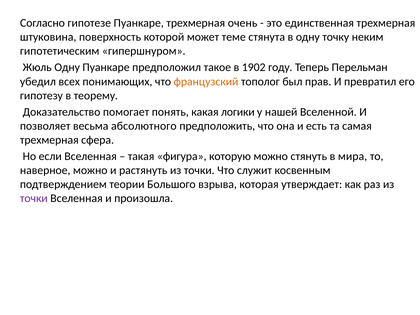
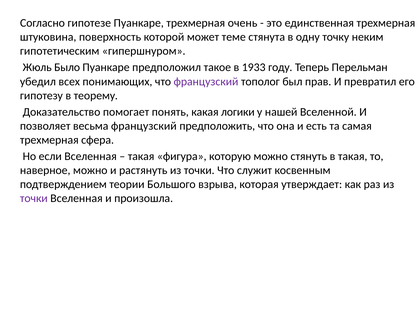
Жюль Одну: Одну -> Было (67, 67)
1902: 1902 -> 1933 (254, 67)
французский colour: orange -> purple (206, 81)
весьма абсолютного: абсолютного -> французский (144, 126)
в мира: мира -> такая (353, 156)
